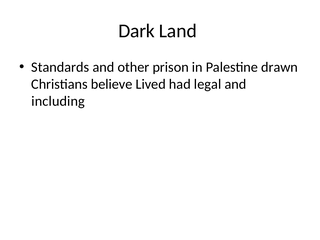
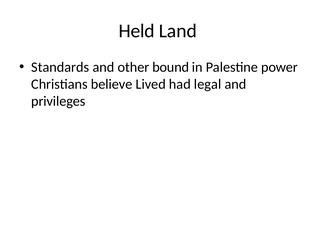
Dark: Dark -> Held (137, 31)
prison: prison -> bound (171, 67)
drawn: drawn -> power (280, 67)
including: including -> privileges (58, 101)
